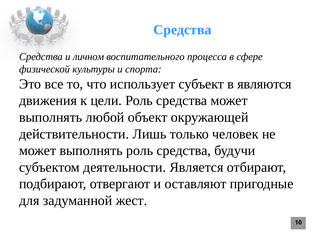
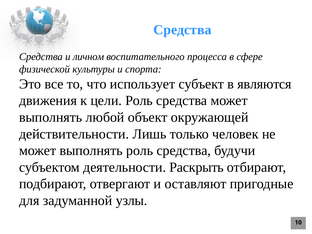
Является: Является -> Раскрыть (197, 167)
жест: жест -> узлы (132, 201)
